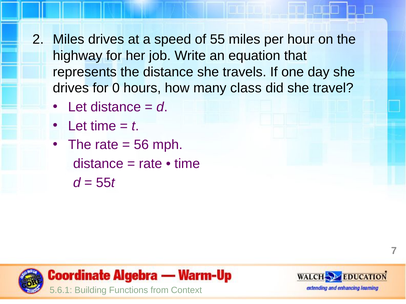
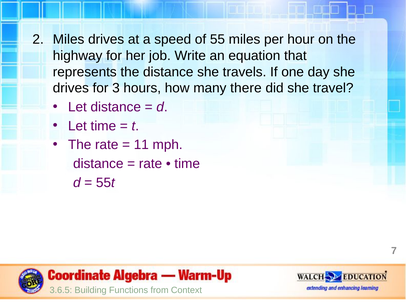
0: 0 -> 3 (116, 88)
class: class -> there (246, 88)
56: 56 -> 11 (141, 145)
5.6.1: 5.6.1 -> 3.6.5 (61, 291)
